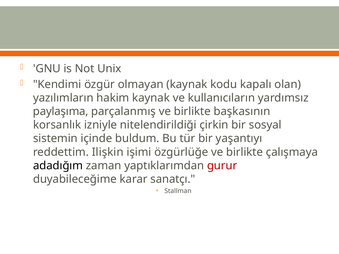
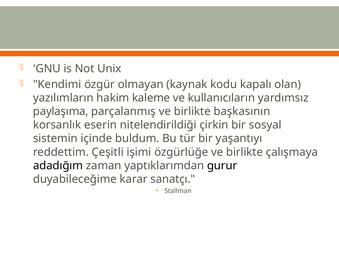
hakim kaynak: kaynak -> kaleme (151, 98)
izniyle: izniyle -> eserin (101, 125)
Ilişkin: Ilişkin -> Çeşitli (108, 152)
gurur colour: red -> black (222, 166)
